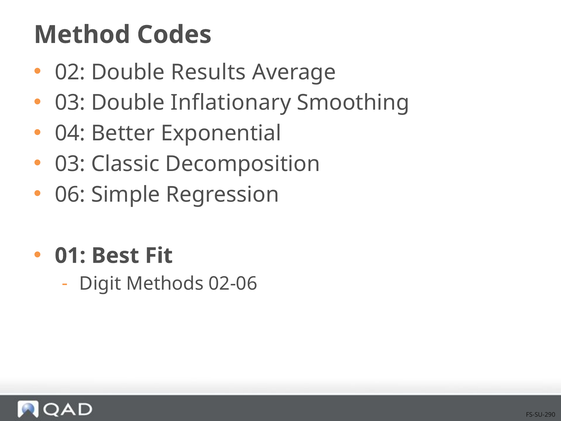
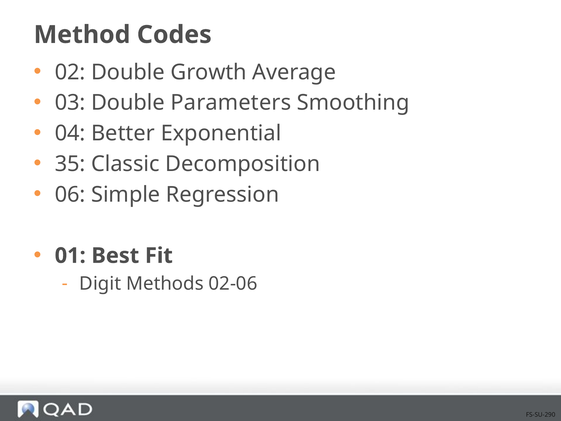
Results: Results -> Growth (209, 72)
Inflationary: Inflationary -> Parameters (231, 103)
03: 03 -> 35 (70, 164)
